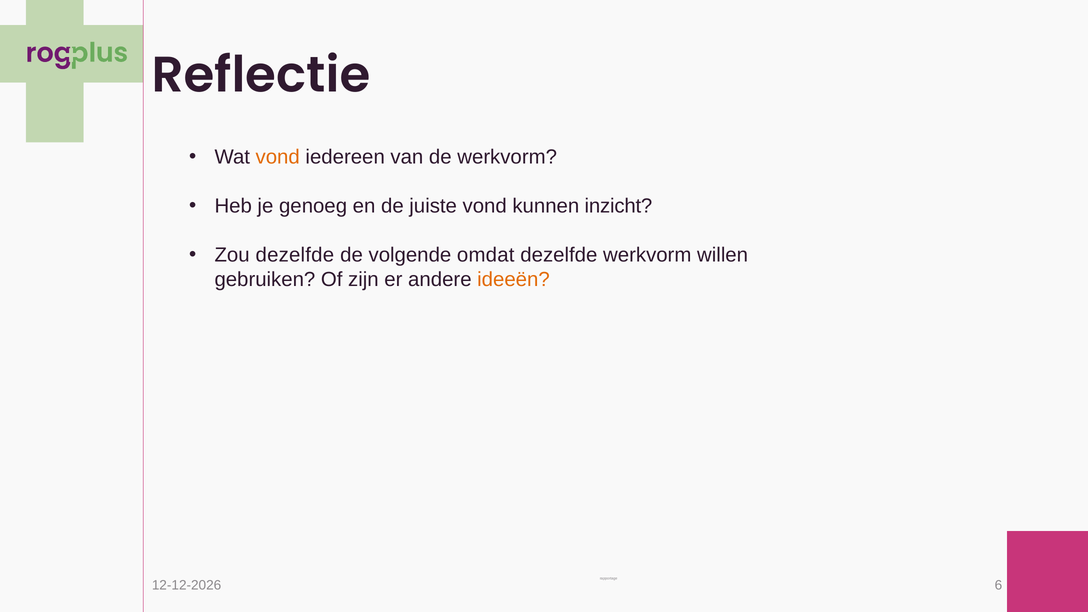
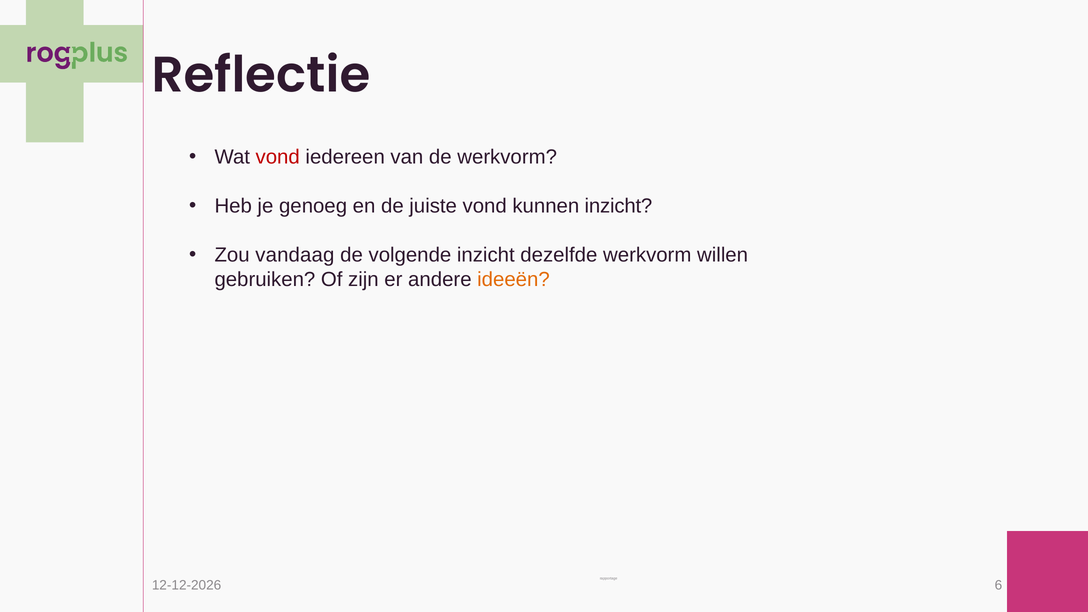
vond colour: orange -> red (278, 157)
Zou dezelfde: dezelfde -> vandaag (295, 255)
volgende omdat: omdat -> inzicht (486, 255)
